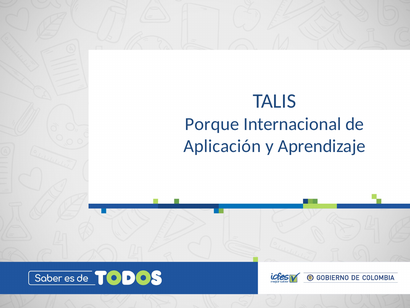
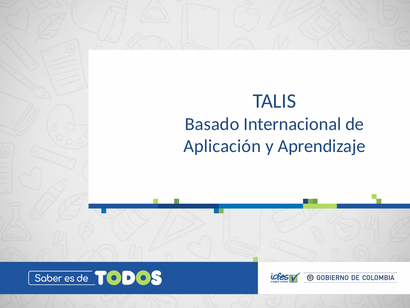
Porque: Porque -> Basado (212, 124)
